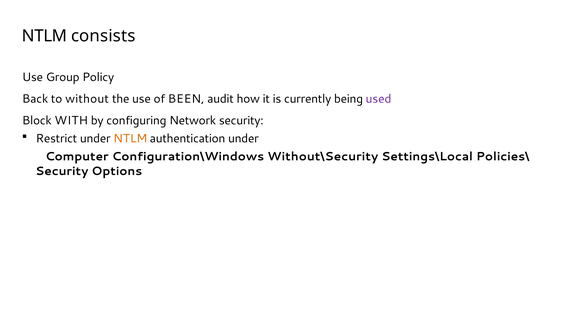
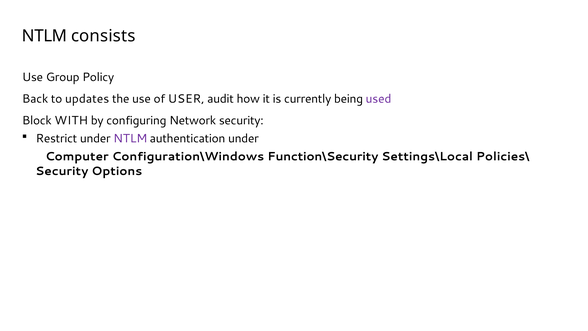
without: without -> updates (87, 99)
BEEN: BEEN -> USER (186, 99)
NTLM colour: orange -> purple (130, 139)
Without\Security: Without\Security -> Function\Security (323, 157)
